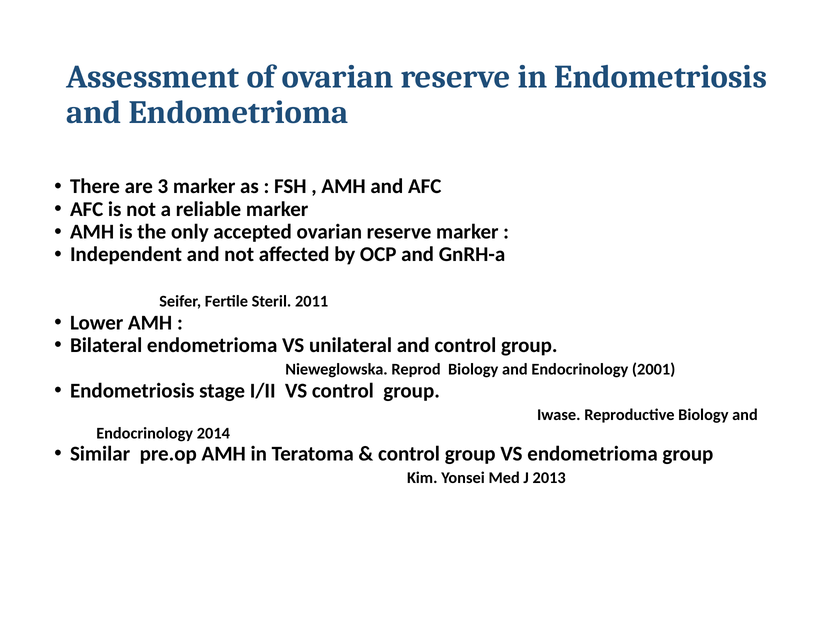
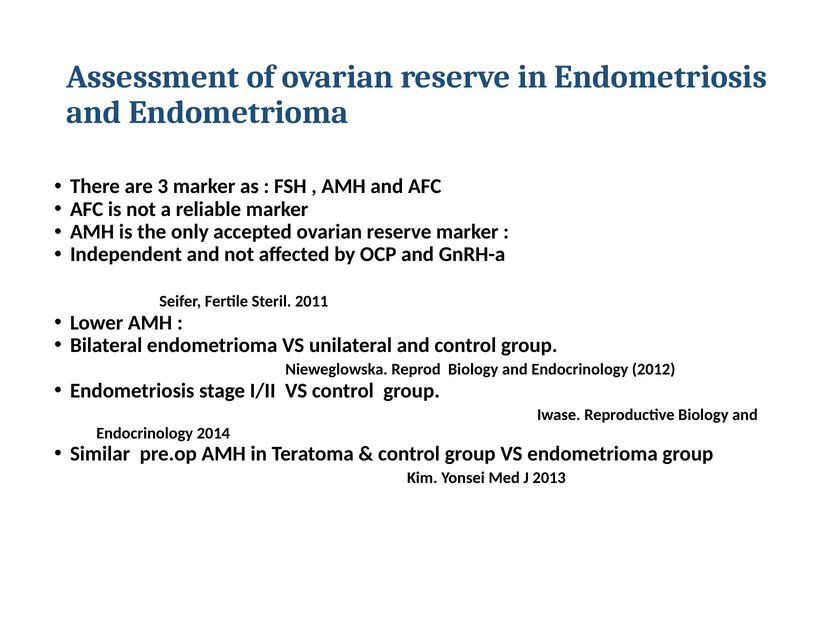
2001: 2001 -> 2012 (654, 370)
